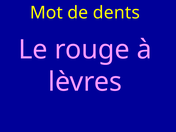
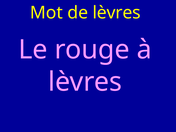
de dents: dents -> lèvres (117, 13)
